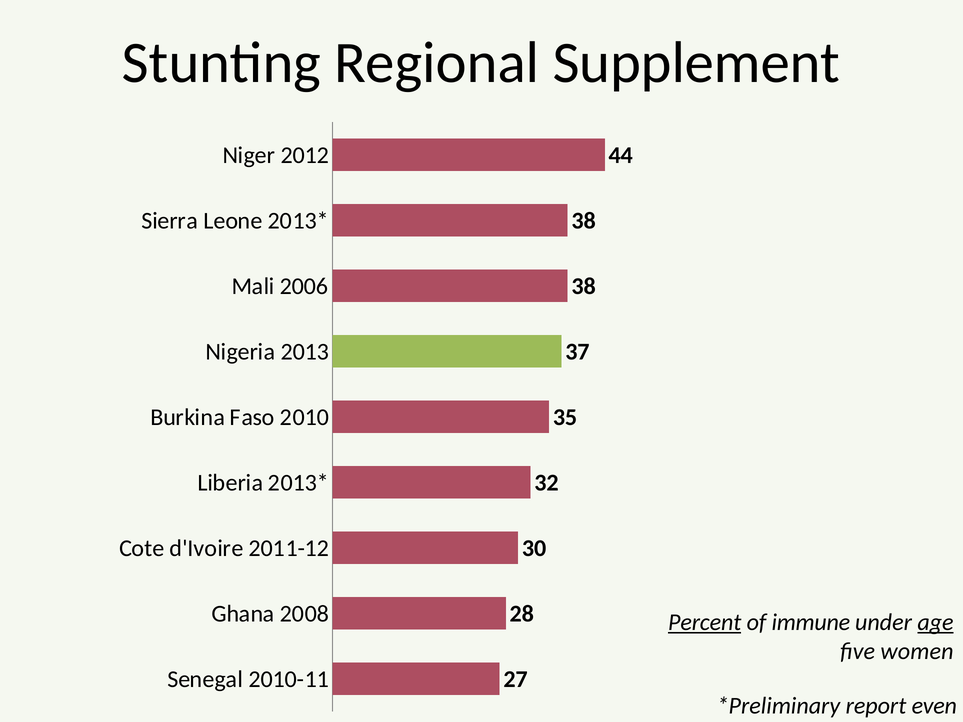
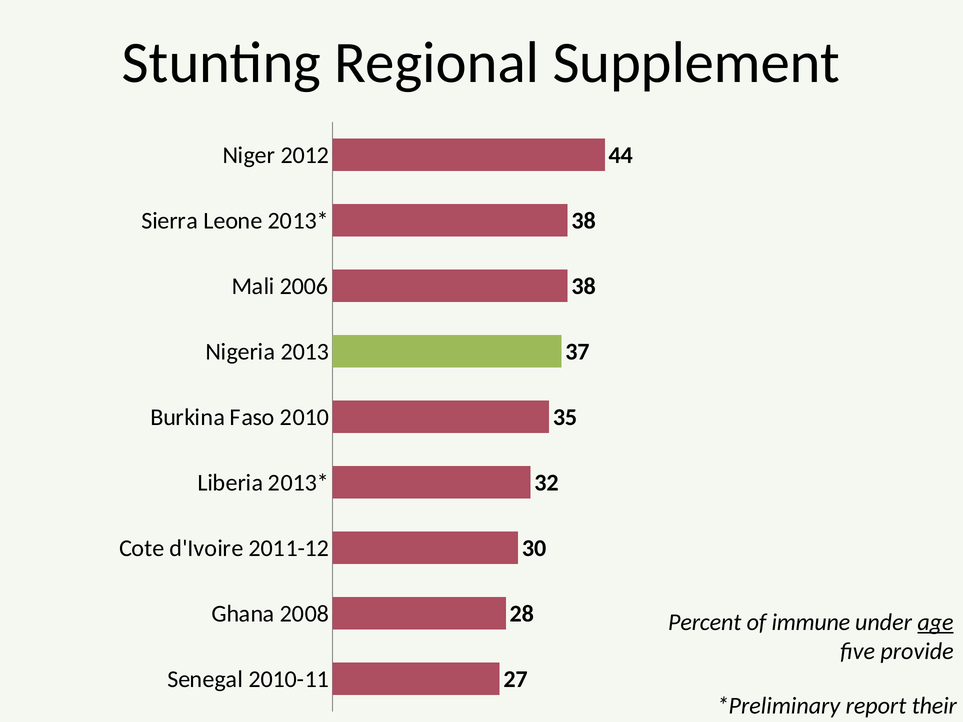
Percent underline: present -> none (705, 623)
women: women -> provide (917, 652)
even: even -> their (934, 706)
